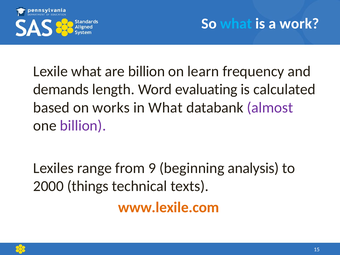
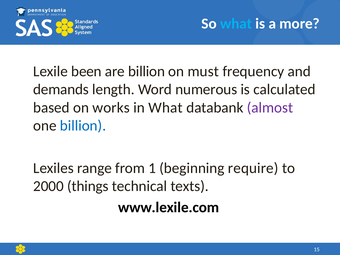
work: work -> more (300, 24)
Lexile what: what -> been (86, 71)
learn: learn -> must (203, 71)
evaluating: evaluating -> numerous (206, 89)
billion colour: purple -> blue (83, 126)
9: 9 -> 1 (152, 168)
analysis: analysis -> require (253, 168)
www.lexile.com colour: orange -> black (169, 207)
